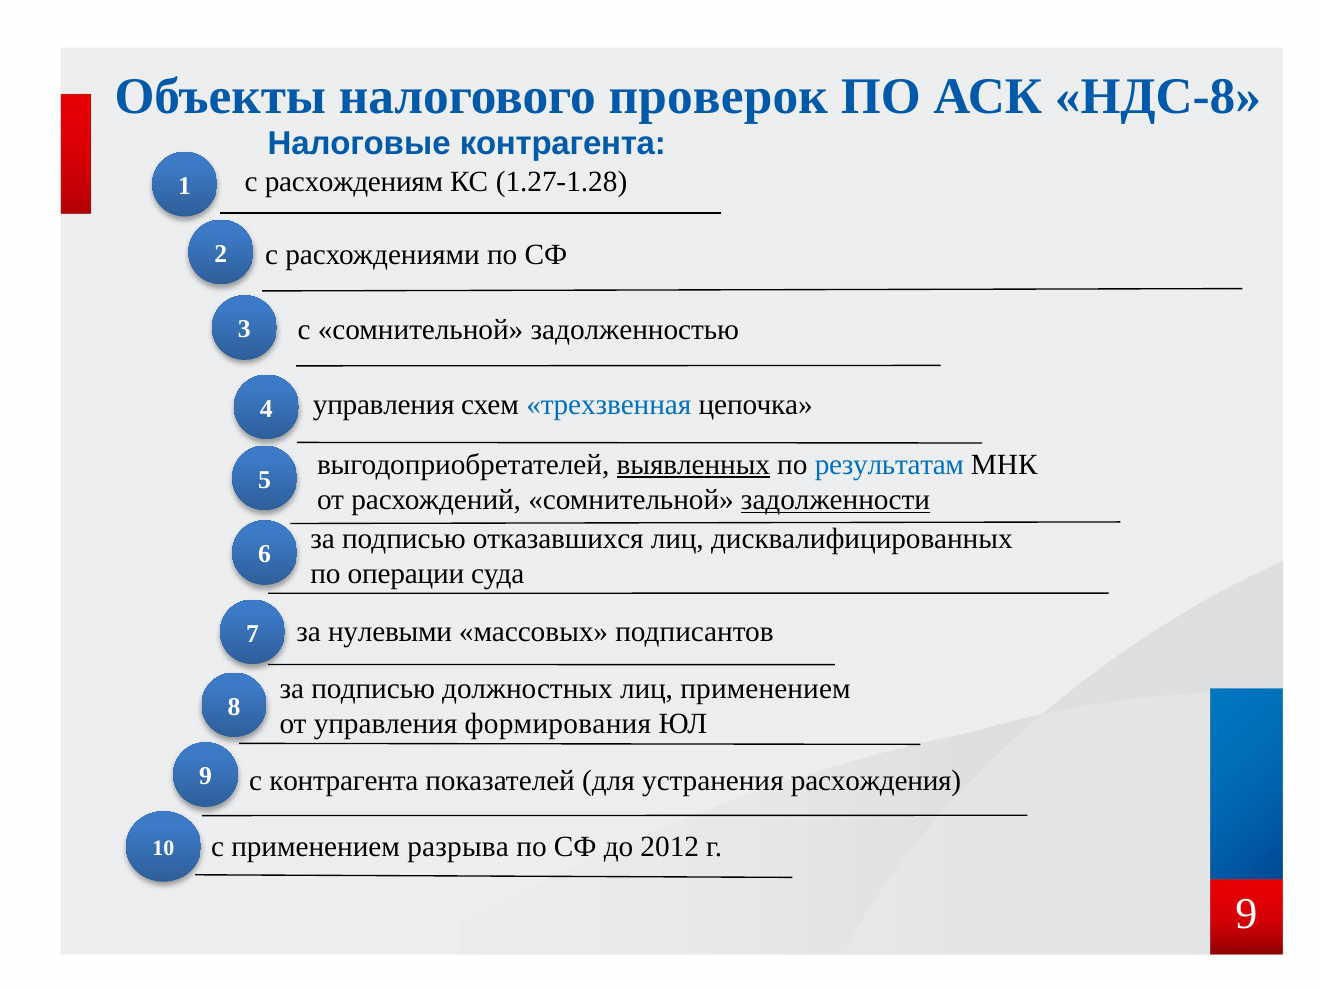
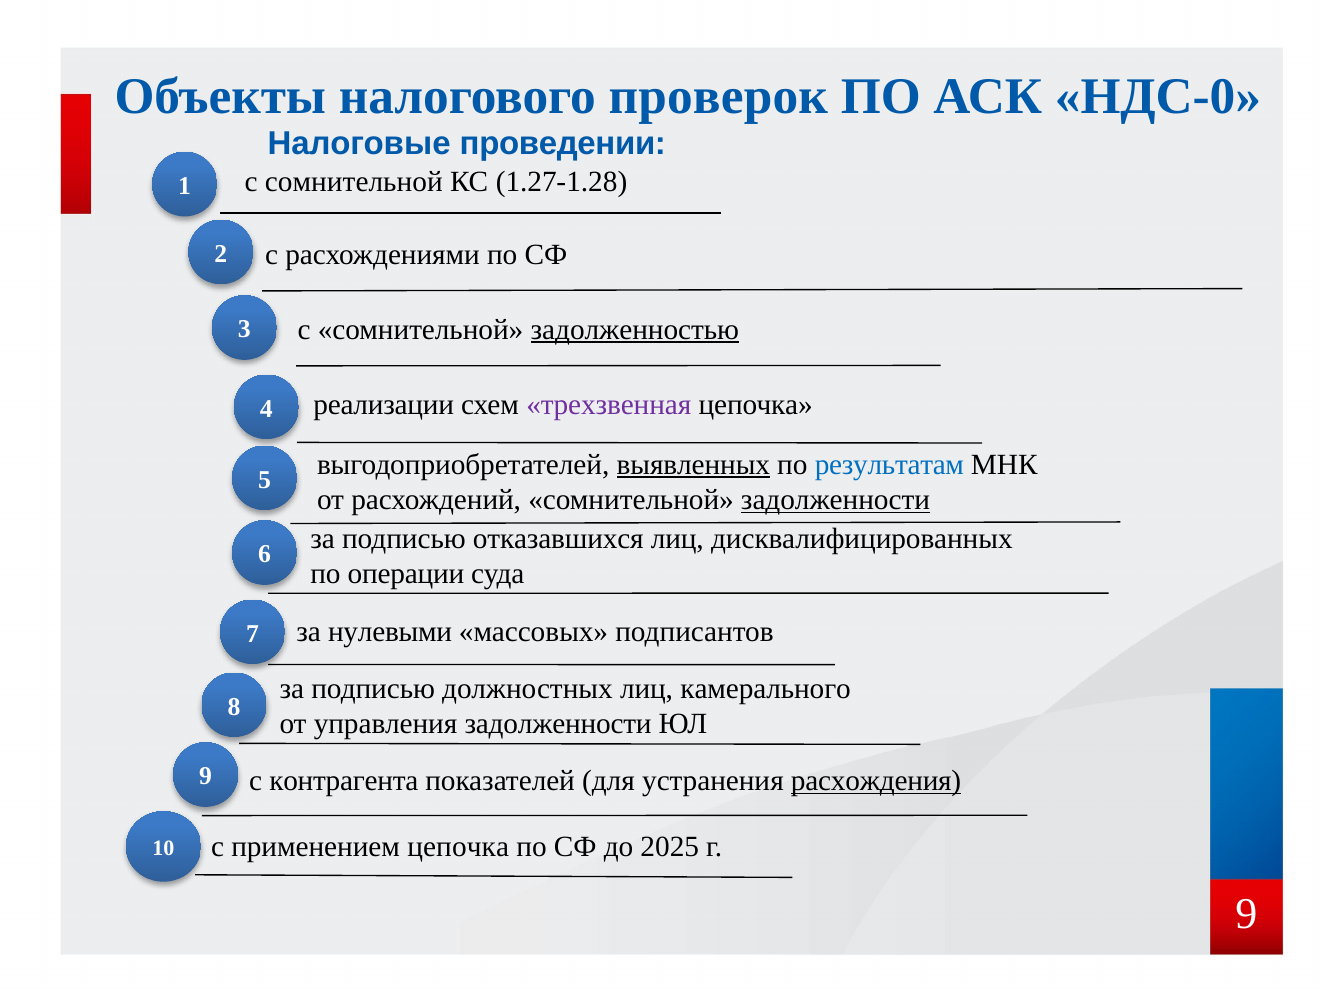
НДС-8: НДС-8 -> НДС-0 (1158, 96)
Налоговые контрагента: контрагента -> проведении (563, 144)
с расхождениям: расхождениям -> сомнительной (354, 182)
задолженностью underline: none -> present (635, 329)
управления: управления -> реализации (384, 405)
трехзвенная colour: blue -> purple (609, 405)
лиц применением: применением -> камерального (766, 688)
управления формирования: формирования -> задолженности (558, 724)
расхождения underline: none -> present (876, 781)
применением разрыва: разрыва -> цепочка (458, 847)
2012: 2012 -> 2025 (670, 847)
